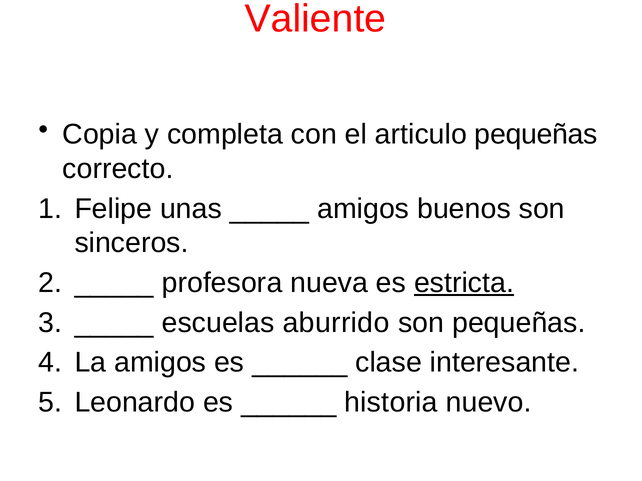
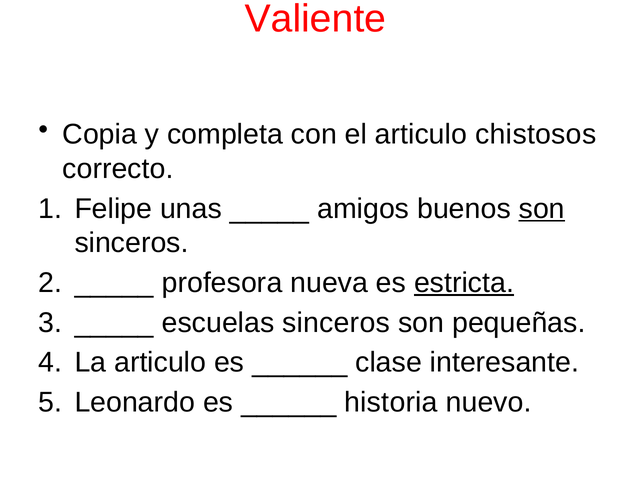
articulo pequeñas: pequeñas -> chistosos (536, 135)
son underline: none -> present (542, 209)
escuelas aburrido: aburrido -> sinceros (336, 323)
La amigos: amigos -> articulo (160, 363)
